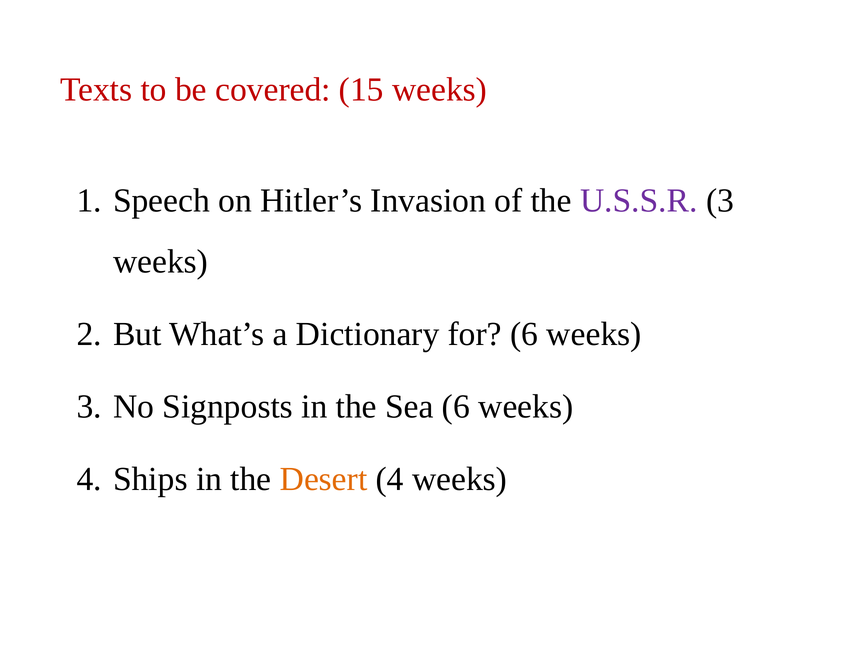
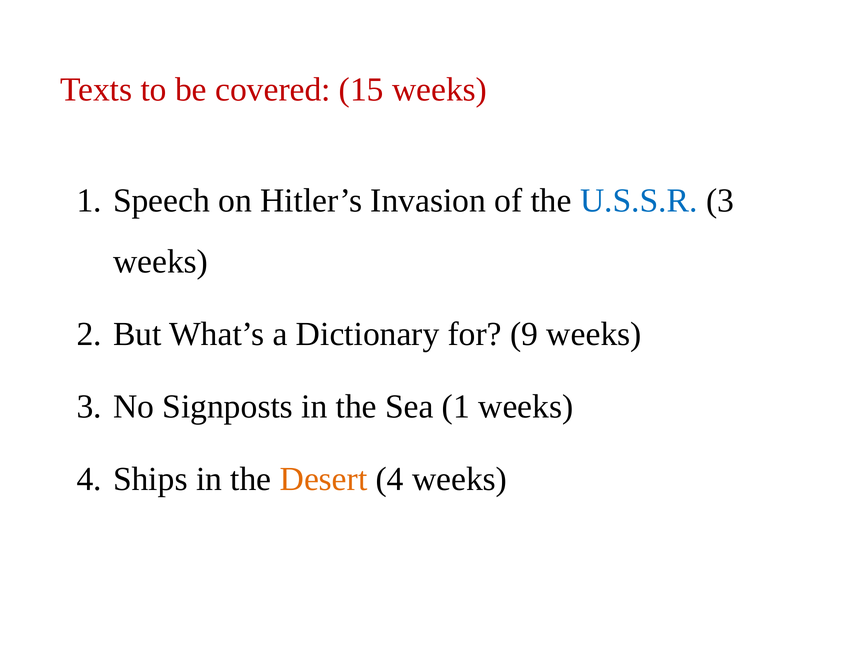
U.S.S.R colour: purple -> blue (639, 201)
for 6: 6 -> 9 (524, 334)
Sea 6: 6 -> 1 (456, 407)
